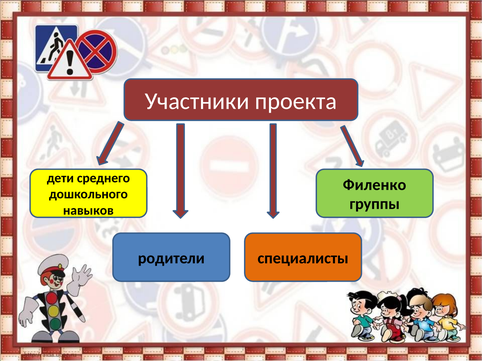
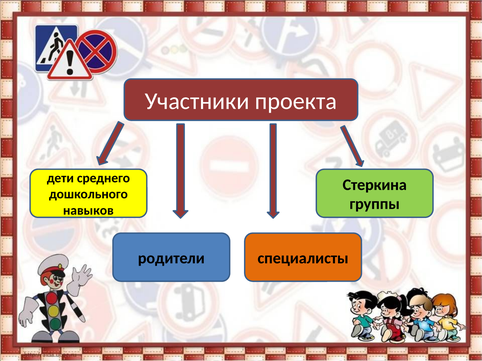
Филенко: Филенко -> Стеркина (375, 185)
